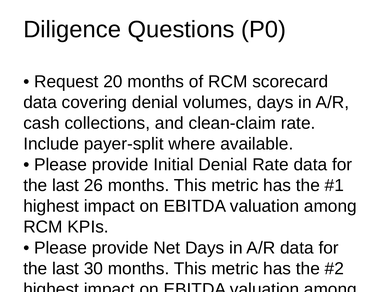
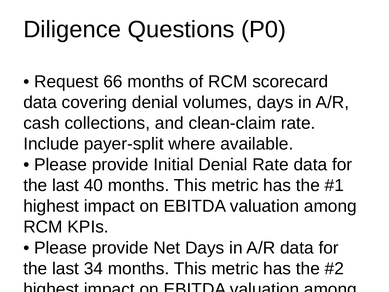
20: 20 -> 66 (113, 82)
26: 26 -> 40 (93, 185)
30: 30 -> 34 (93, 268)
